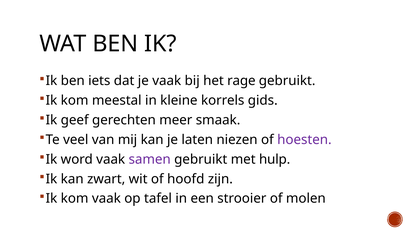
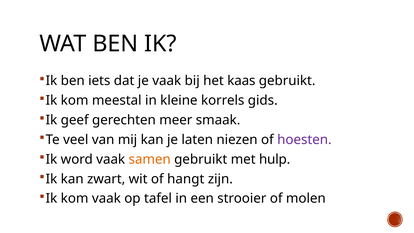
rage: rage -> kaas (241, 81)
samen colour: purple -> orange (150, 159)
hoofd: hoofd -> hangt (186, 179)
